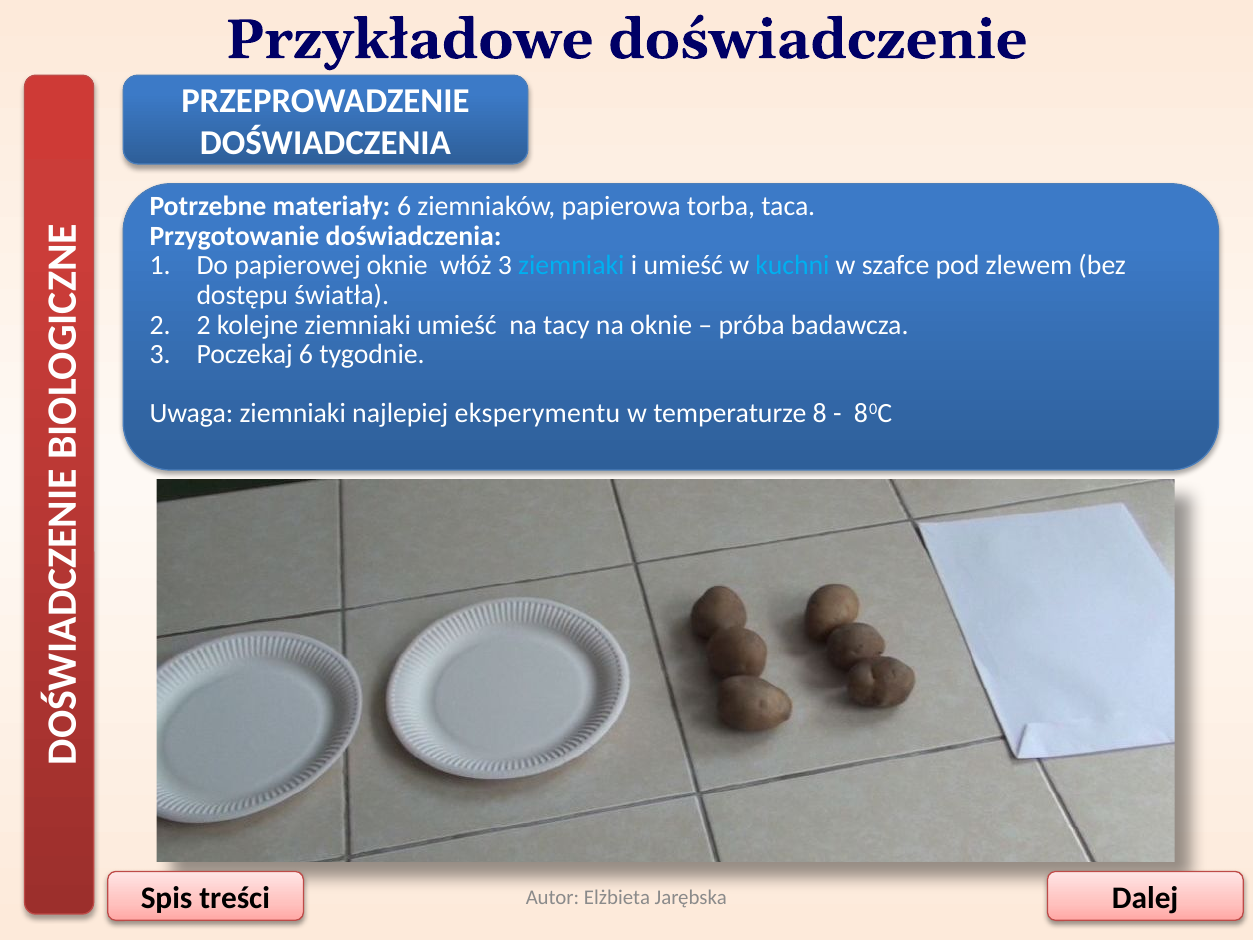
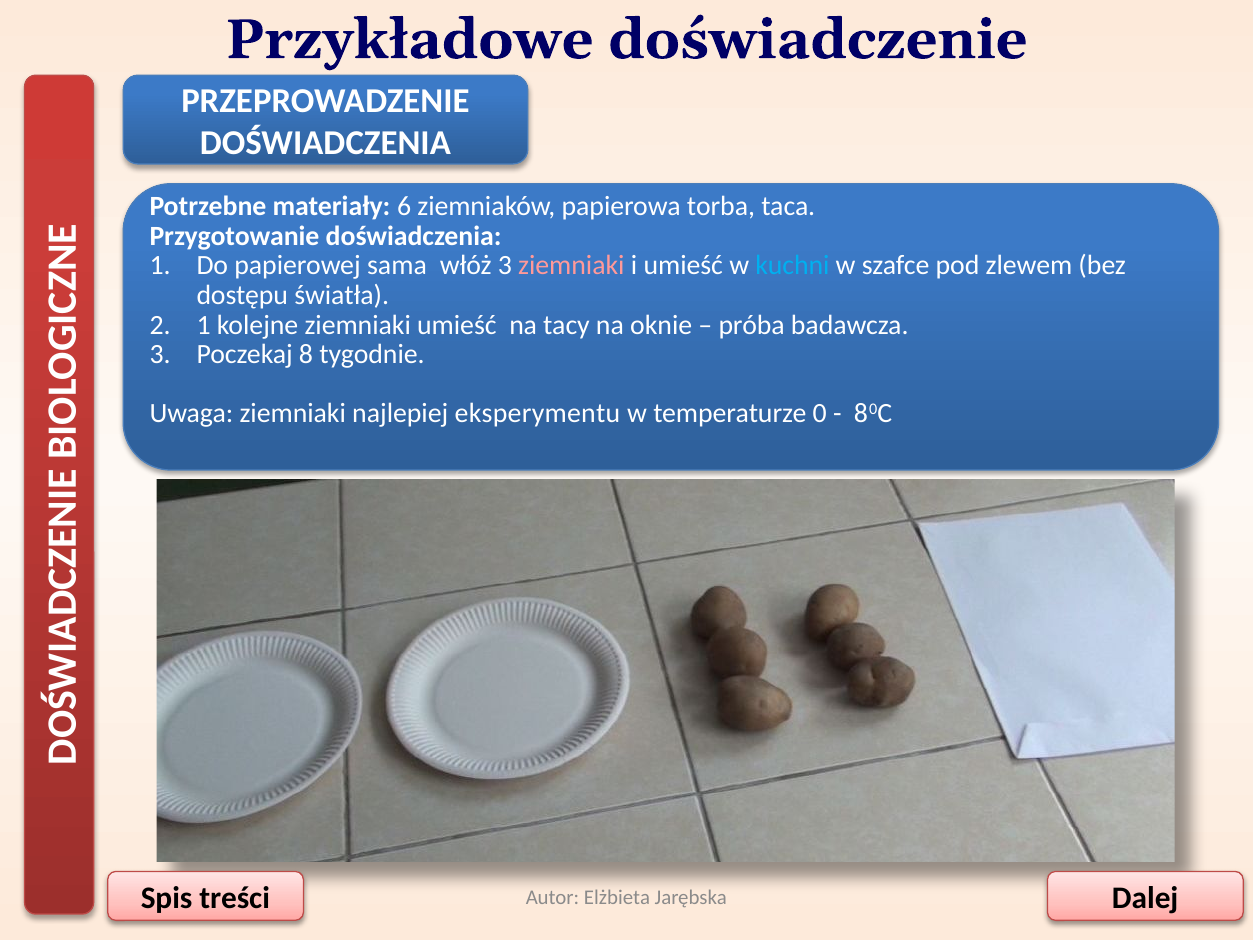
papierowej oknie: oknie -> sama (397, 266)
ziemniaki colour: light blue -> pink (571, 266)
2 2: 2 -> 1 (204, 325)
Poczekaj 6: 6 -> 8 (306, 354)
8: 8 -> 0 (820, 414)
